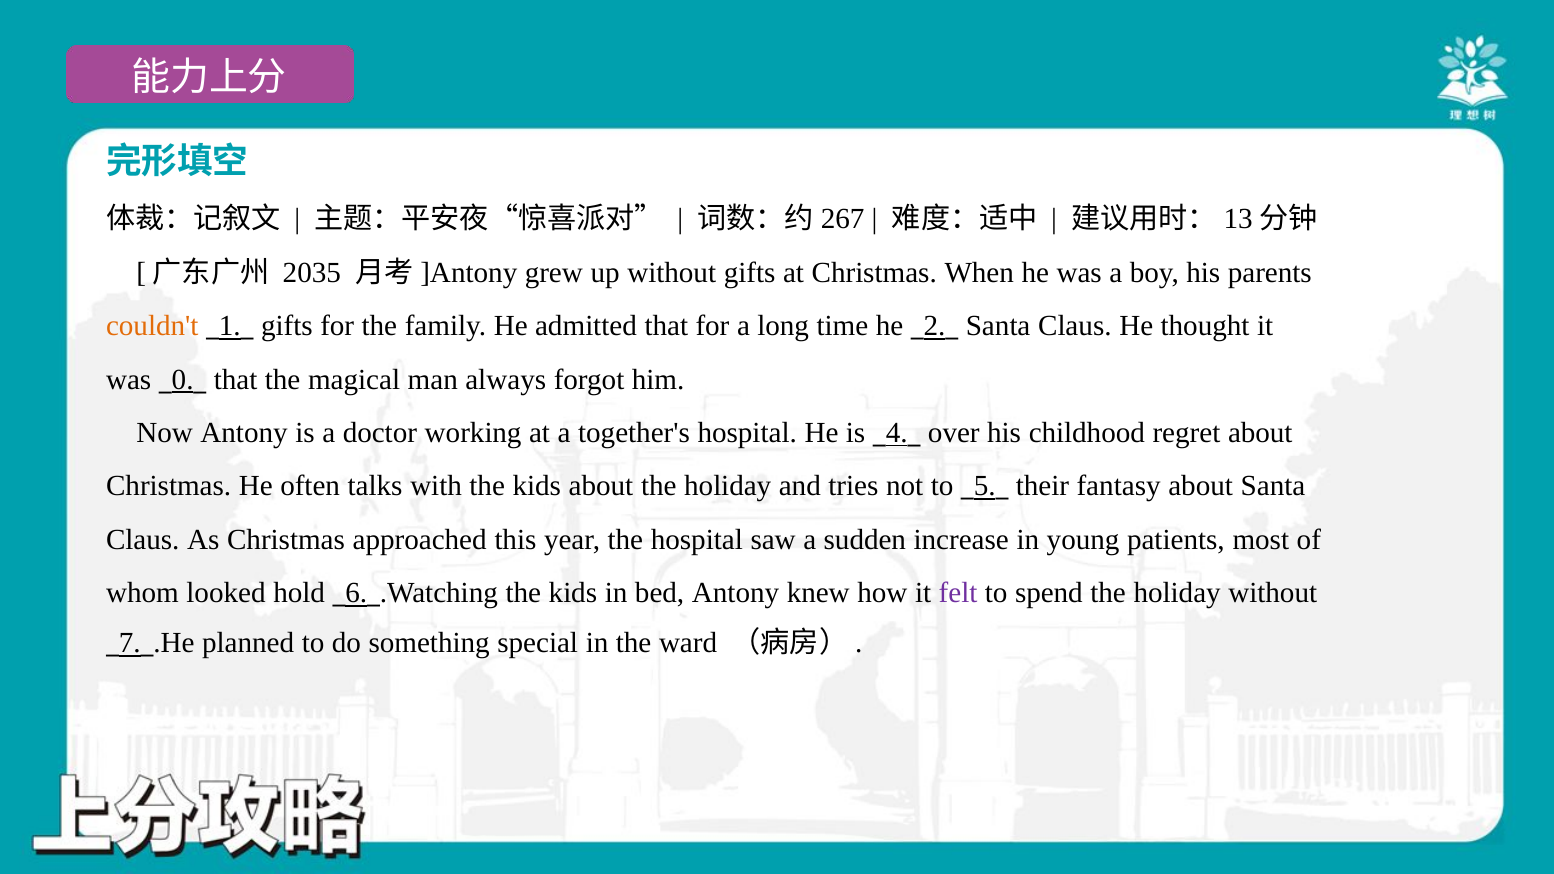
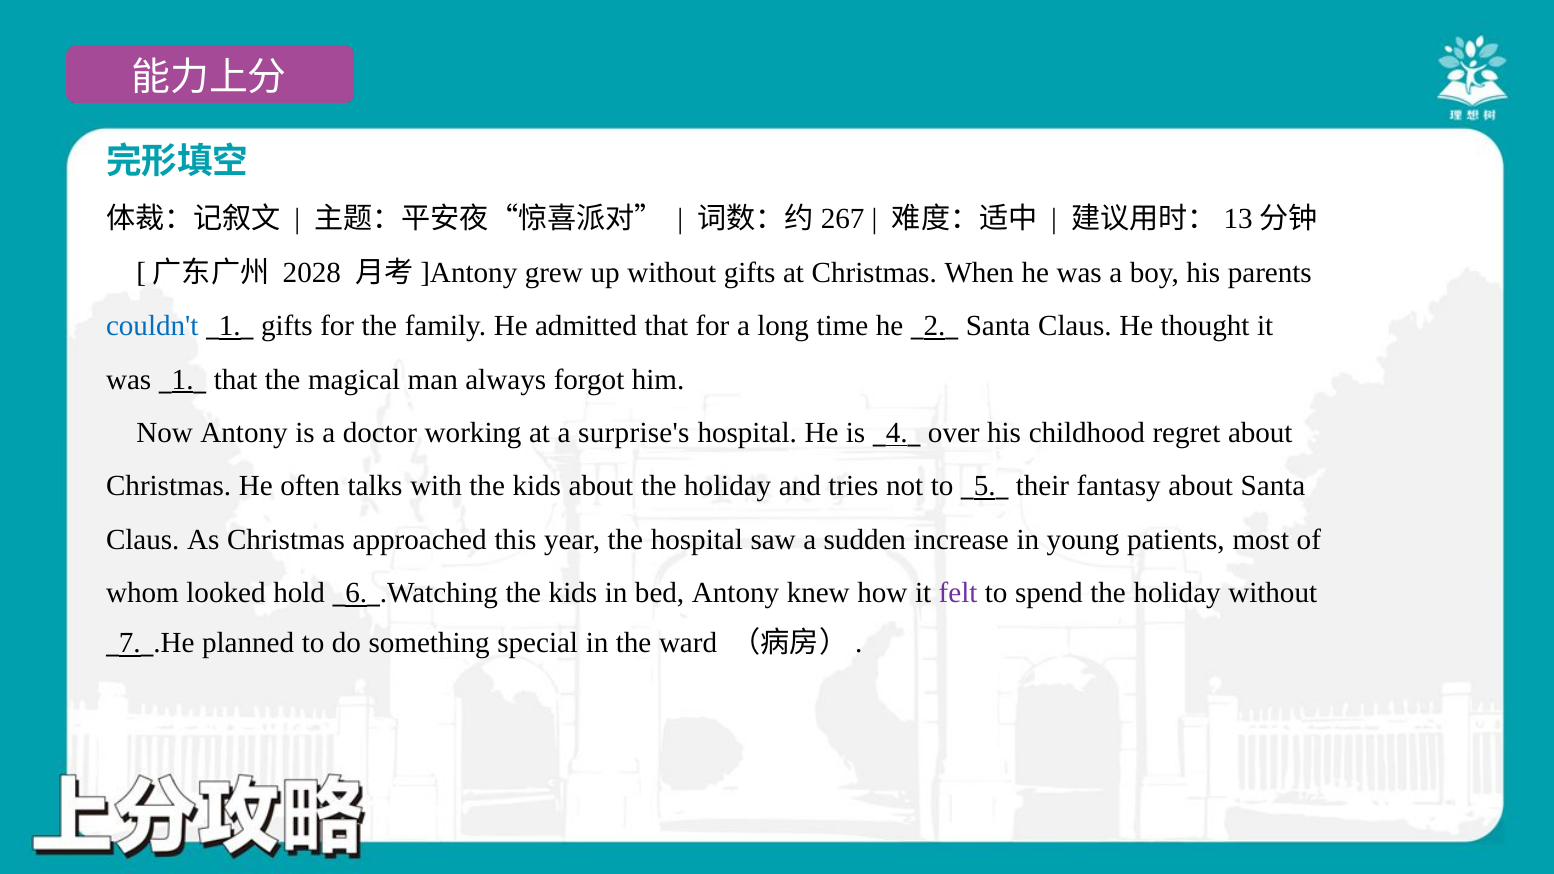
2035: 2035 -> 2028 (312, 273)
couldn't colour: orange -> blue (152, 326)
0: 0 -> 1 (183, 379)
together's: together's -> surprise's (634, 433)
